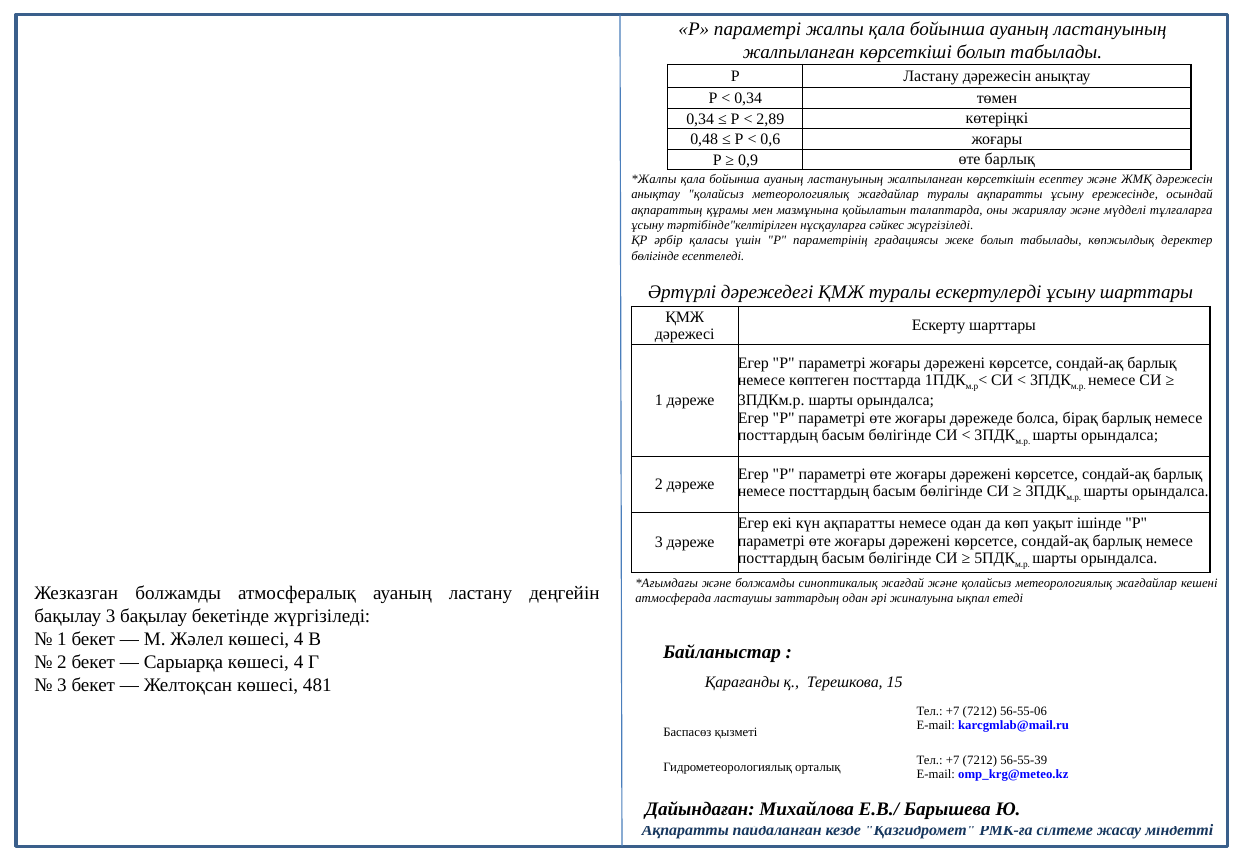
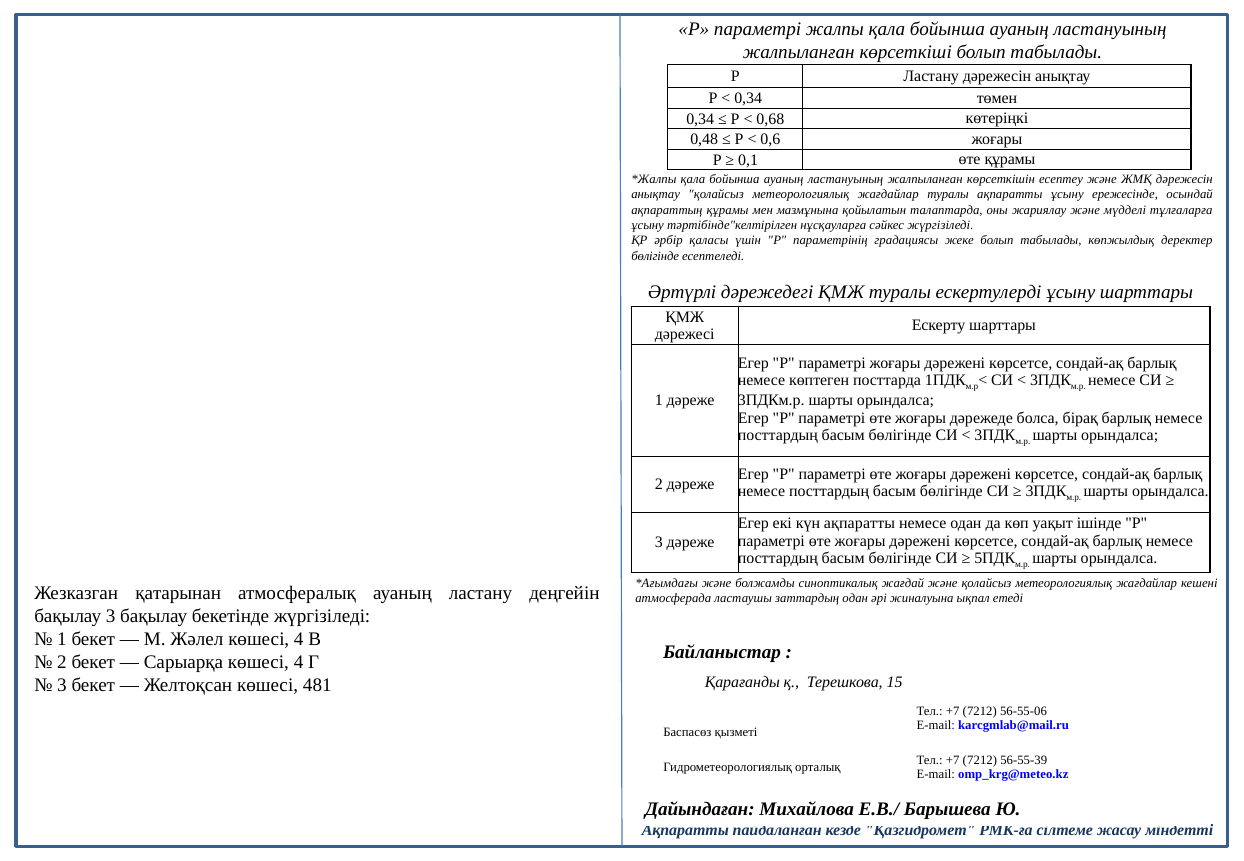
2,89: 2,89 -> 0,68 (770, 119)
0,9: 0,9 -> 0,1 (748, 160)
өте барлық: барлық -> құрамы (1010, 159)
Жезказган болжамды: болжамды -> қатарынан (178, 594)
